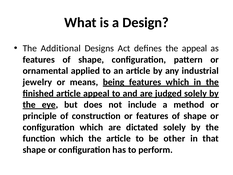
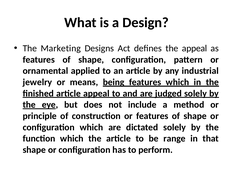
Additional: Additional -> Marketing (61, 48)
other: other -> range (174, 138)
